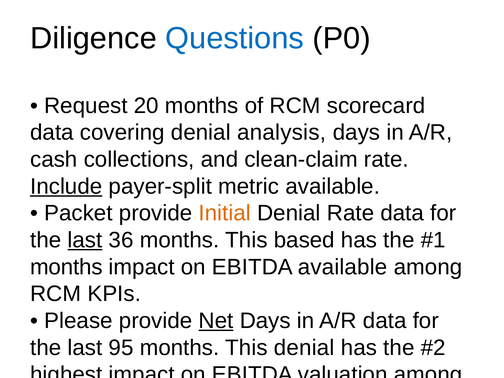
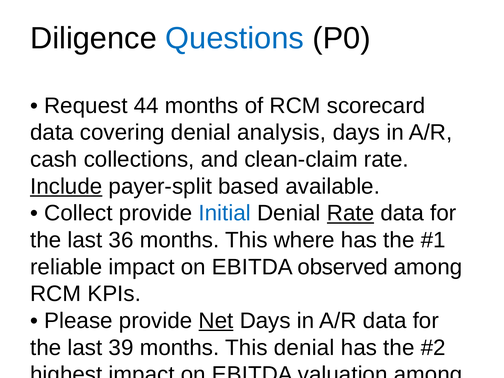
20: 20 -> 44 (146, 106)
payer-split metric: metric -> based (249, 186)
Packet: Packet -> Collect (78, 213)
Initial colour: orange -> blue (225, 213)
Rate underline: none -> present (350, 213)
last underline: present -> none (85, 240)
based: based -> where (304, 240)
months: months -> reliable (66, 267)
EBITDA available: available -> observed (343, 267)
95: 95 -> 39 (121, 348)
